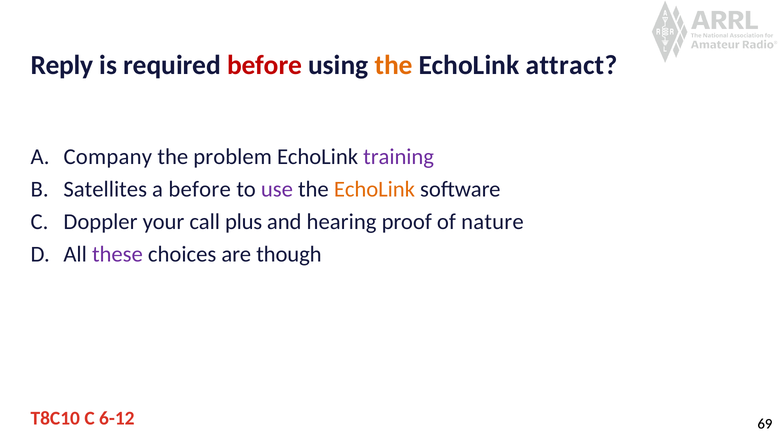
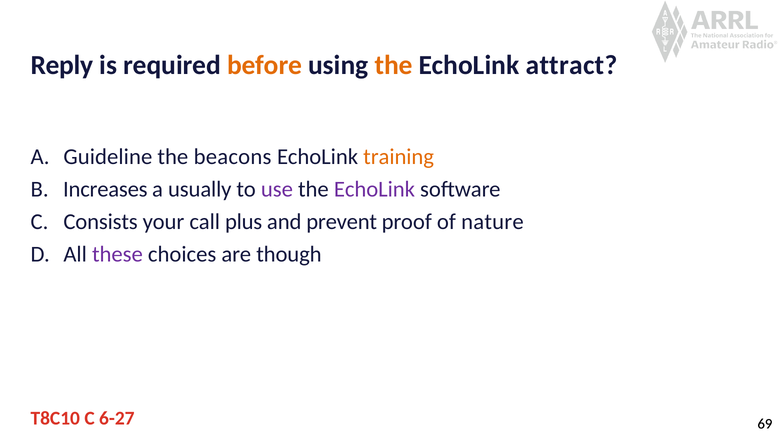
before colour: red -> orange (265, 65)
Company: Company -> Guideline (108, 157)
problem: problem -> beacons (233, 157)
training colour: purple -> orange (399, 157)
Satellites: Satellites -> Increases (105, 190)
a before: before -> usually (200, 190)
EchoLink colour: orange -> purple (374, 190)
Doppler: Doppler -> Consists (101, 222)
hearing: hearing -> prevent (342, 222)
6-12: 6-12 -> 6-27 (117, 419)
